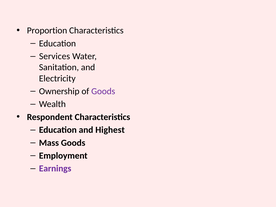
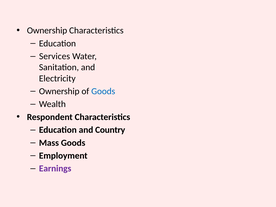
Proportion: Proportion -> Ownership (47, 31)
Goods colour: purple -> blue (103, 91)
Highest: Highest -> Country (110, 130)
